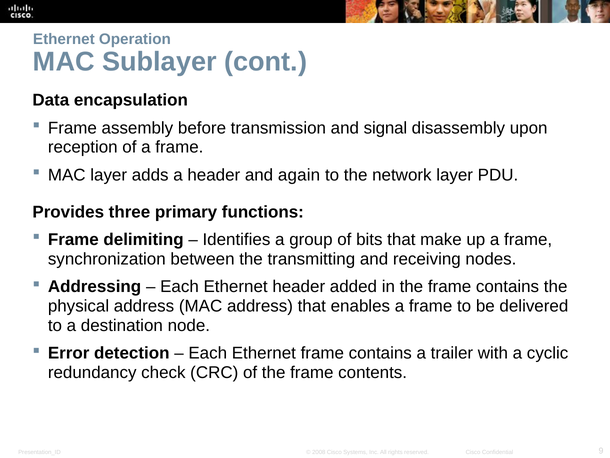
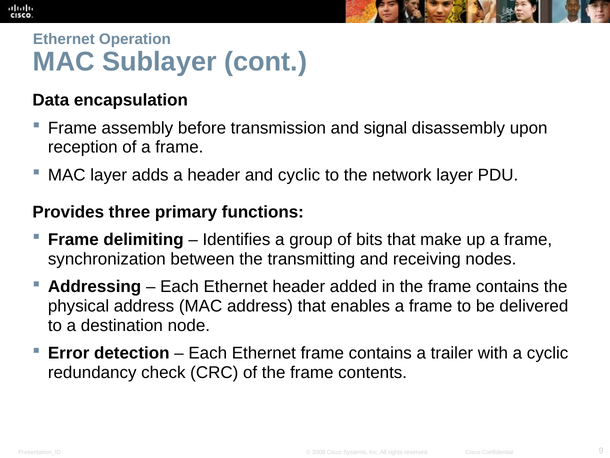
and again: again -> cyclic (299, 175)
